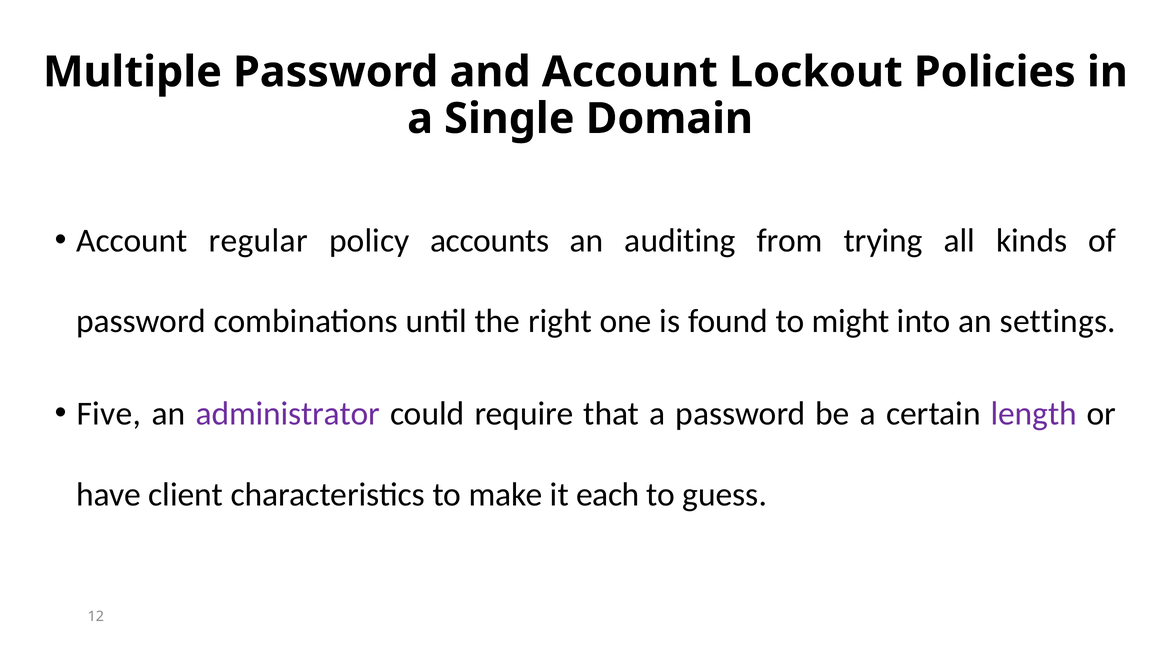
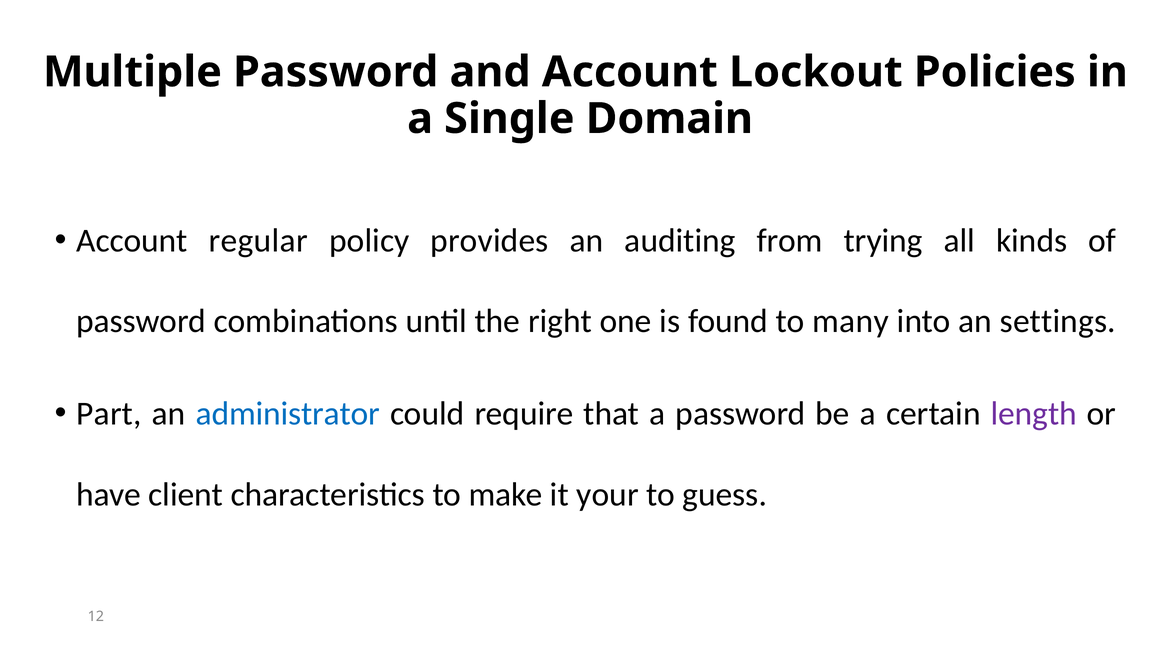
accounts: accounts -> provides (489, 241)
might: might -> many (851, 321)
Five: Five -> Part (109, 414)
administrator colour: purple -> blue (288, 414)
each: each -> your (608, 494)
